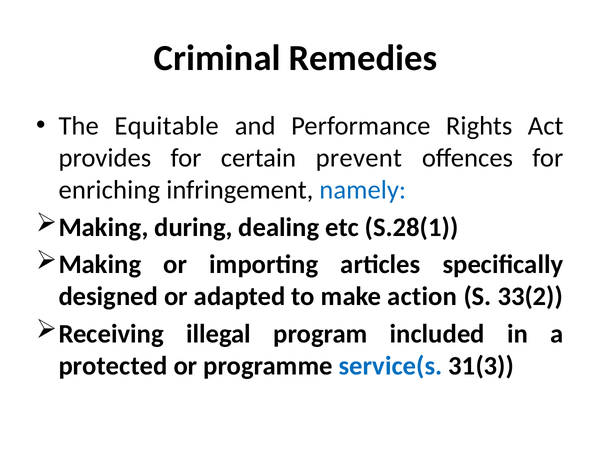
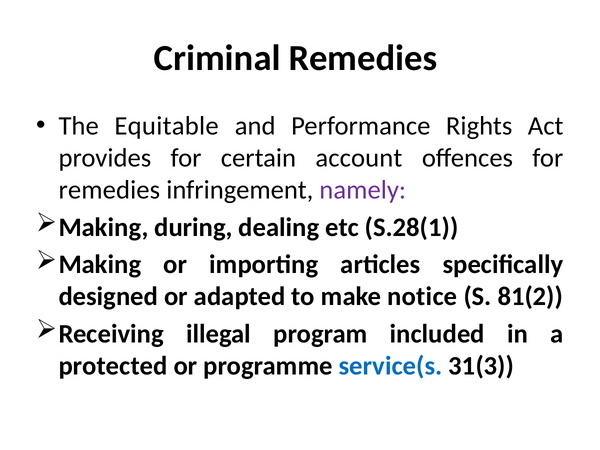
prevent: prevent -> account (359, 158)
enriching: enriching -> remedies (109, 190)
namely colour: blue -> purple (363, 190)
action: action -> notice (422, 297)
33(2: 33(2 -> 81(2 (530, 297)
